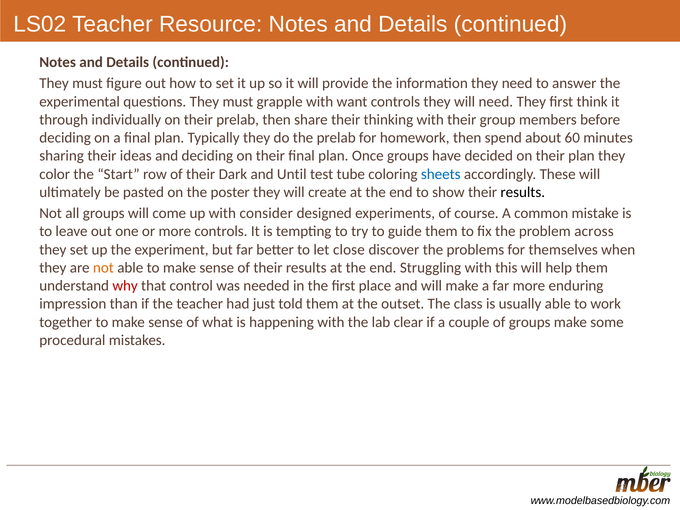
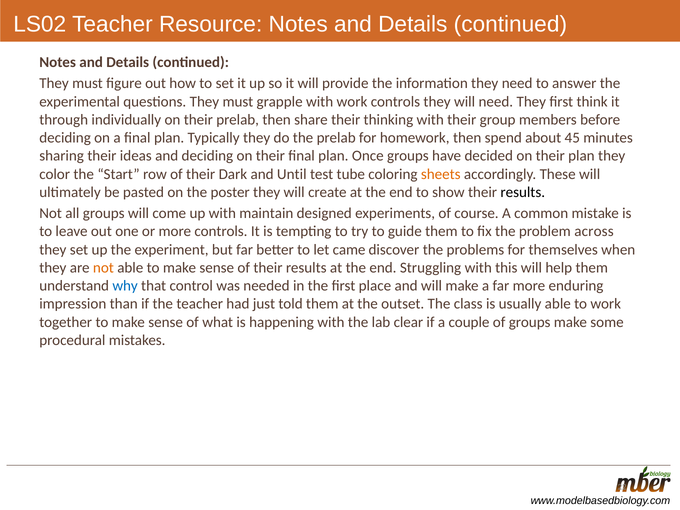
with want: want -> work (352, 102)
60: 60 -> 45 (572, 138)
sheets colour: blue -> orange (441, 174)
consider: consider -> maintain (266, 213)
close: close -> came (349, 250)
why colour: red -> blue (125, 286)
